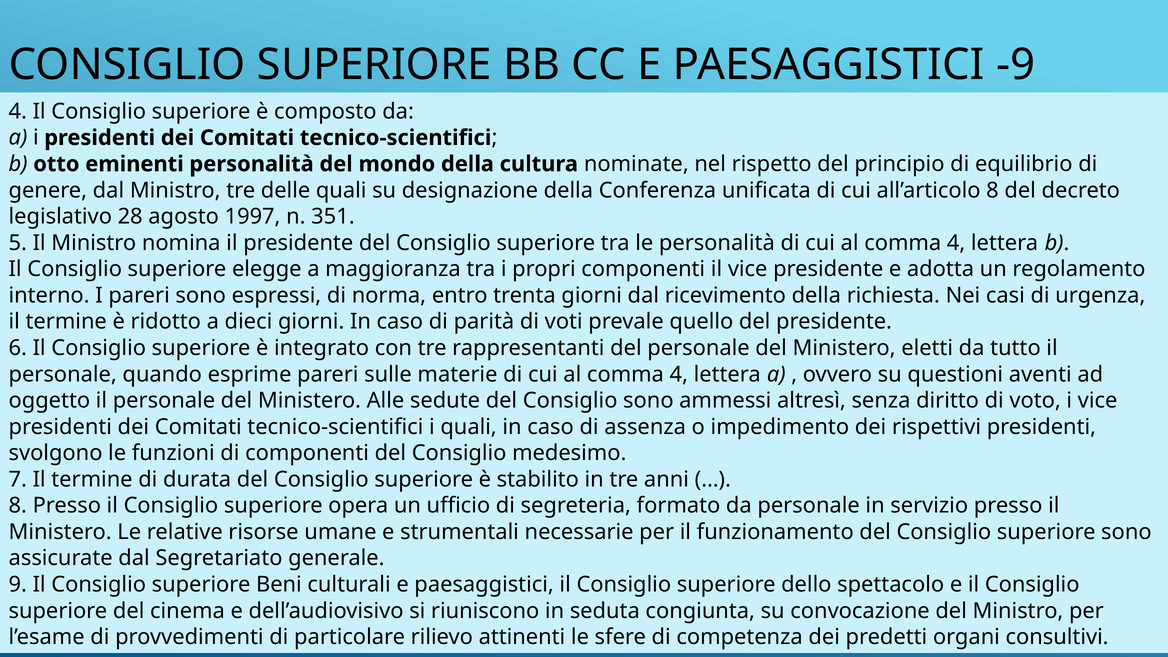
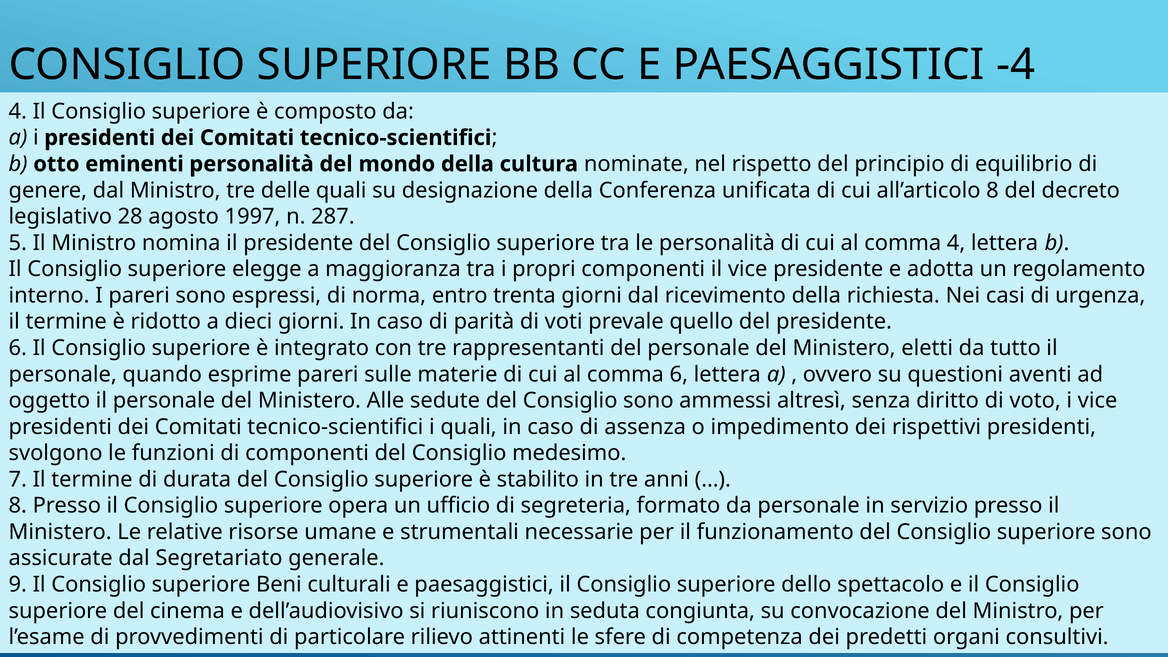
-9: -9 -> -4 (1016, 65)
351: 351 -> 287 (333, 217)
4: 4 -> 6 (679, 374)
